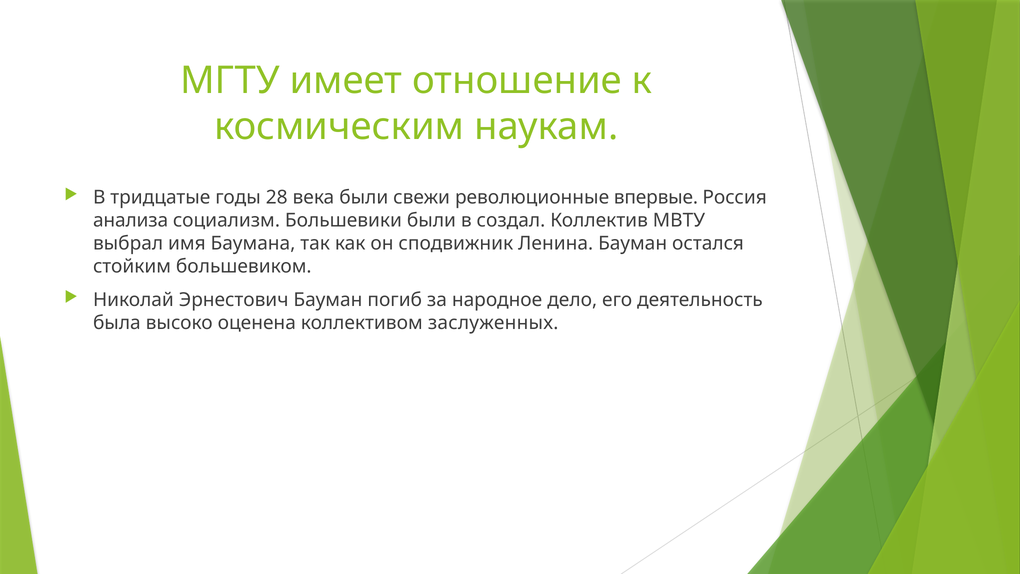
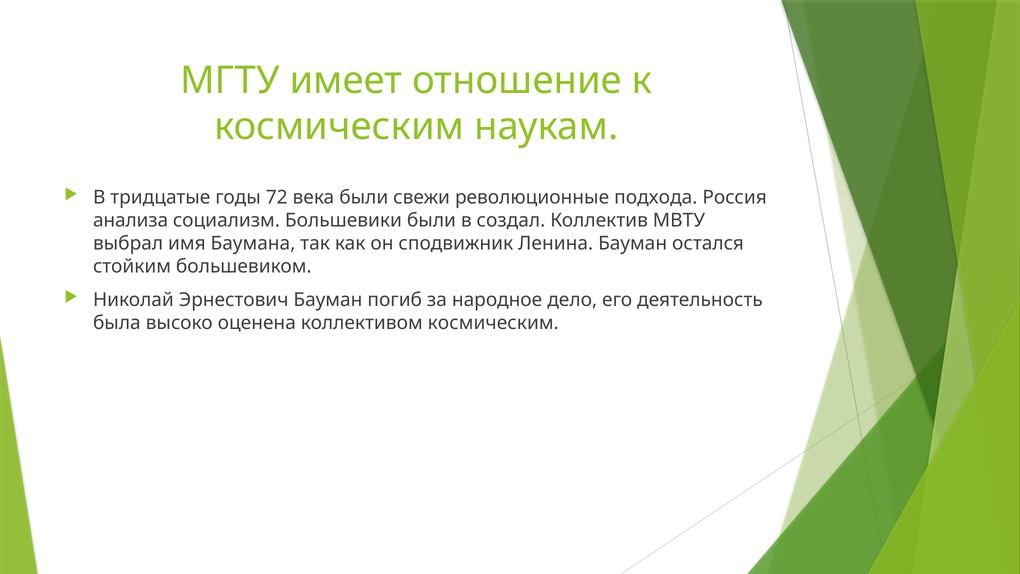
28: 28 -> 72 (277, 197)
впервые: впервые -> подхода (656, 197)
коллективом заслуженных: заслуженных -> космическим (493, 323)
